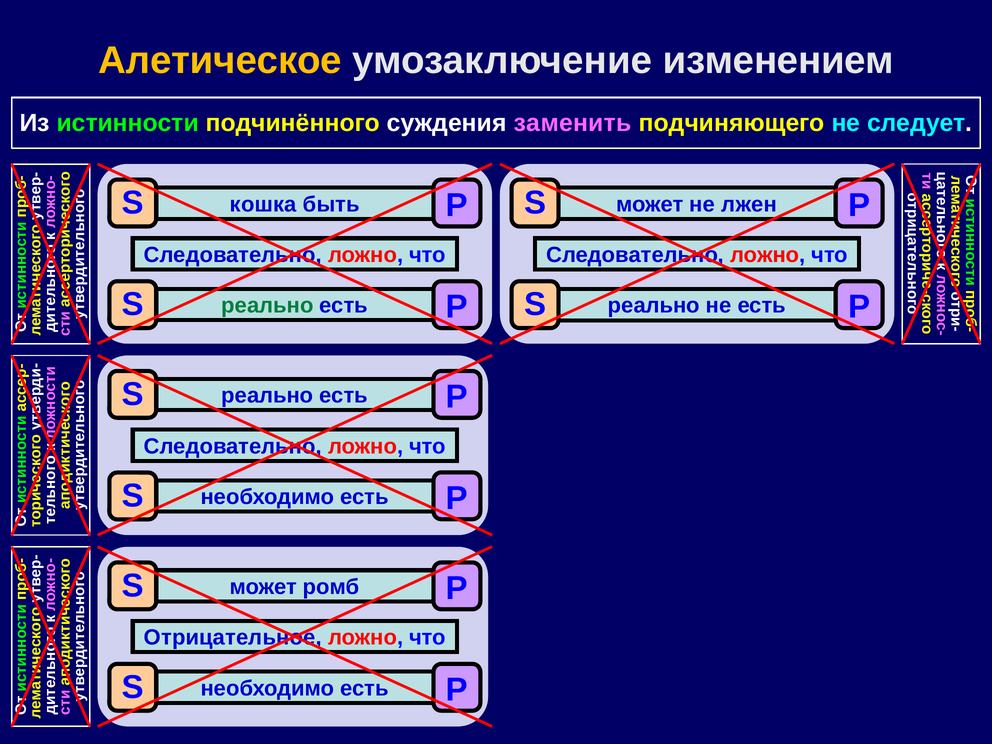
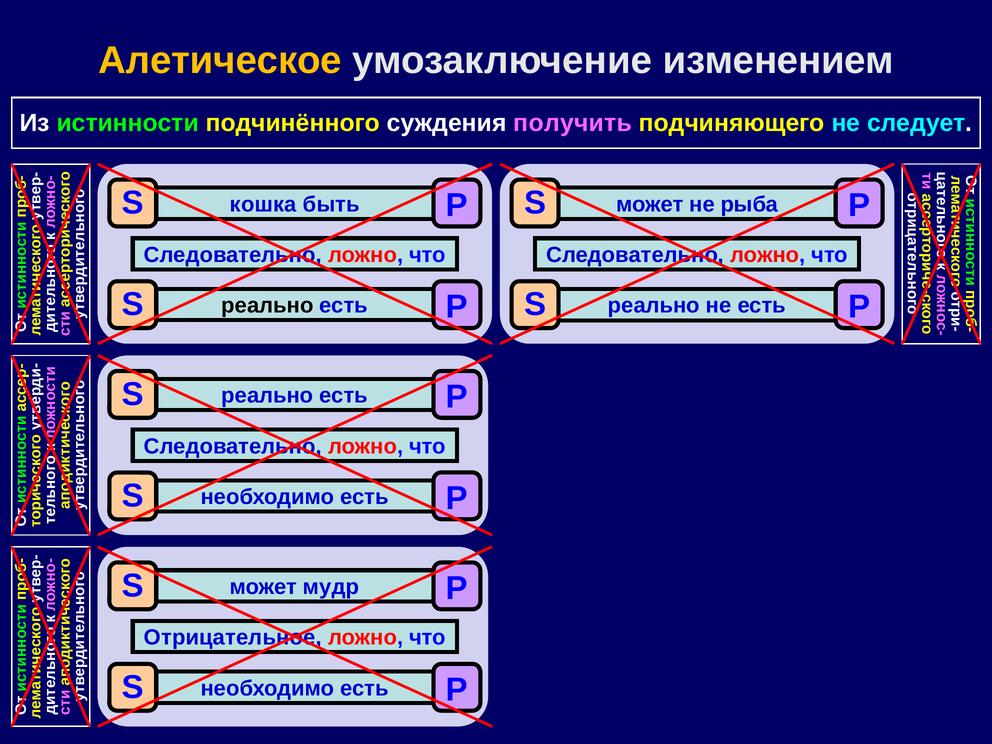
заменить: заменить -> получить (573, 123)
лжен: лжен -> рыба (749, 204)
реально colour: green -> black (267, 306)
ромб: ромб -> мудр (331, 587)
